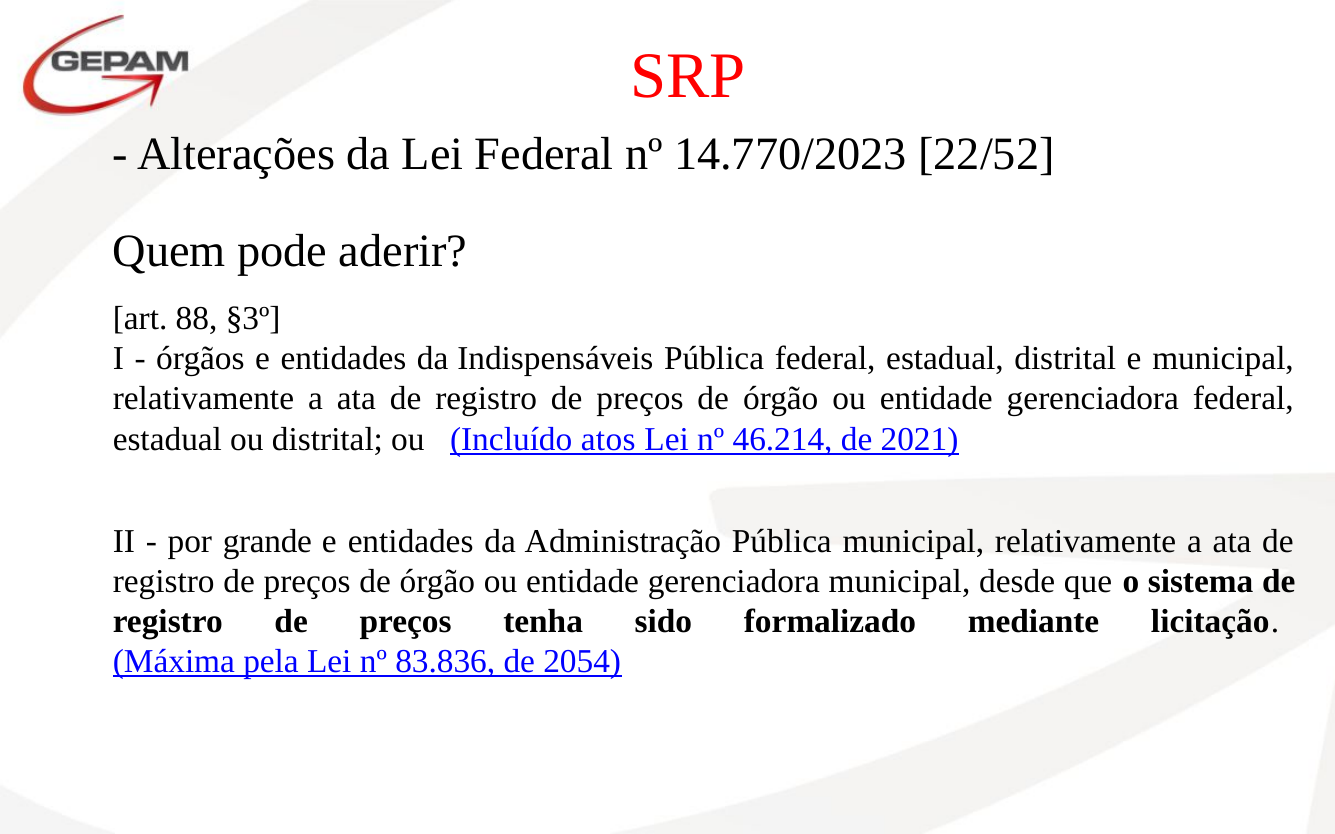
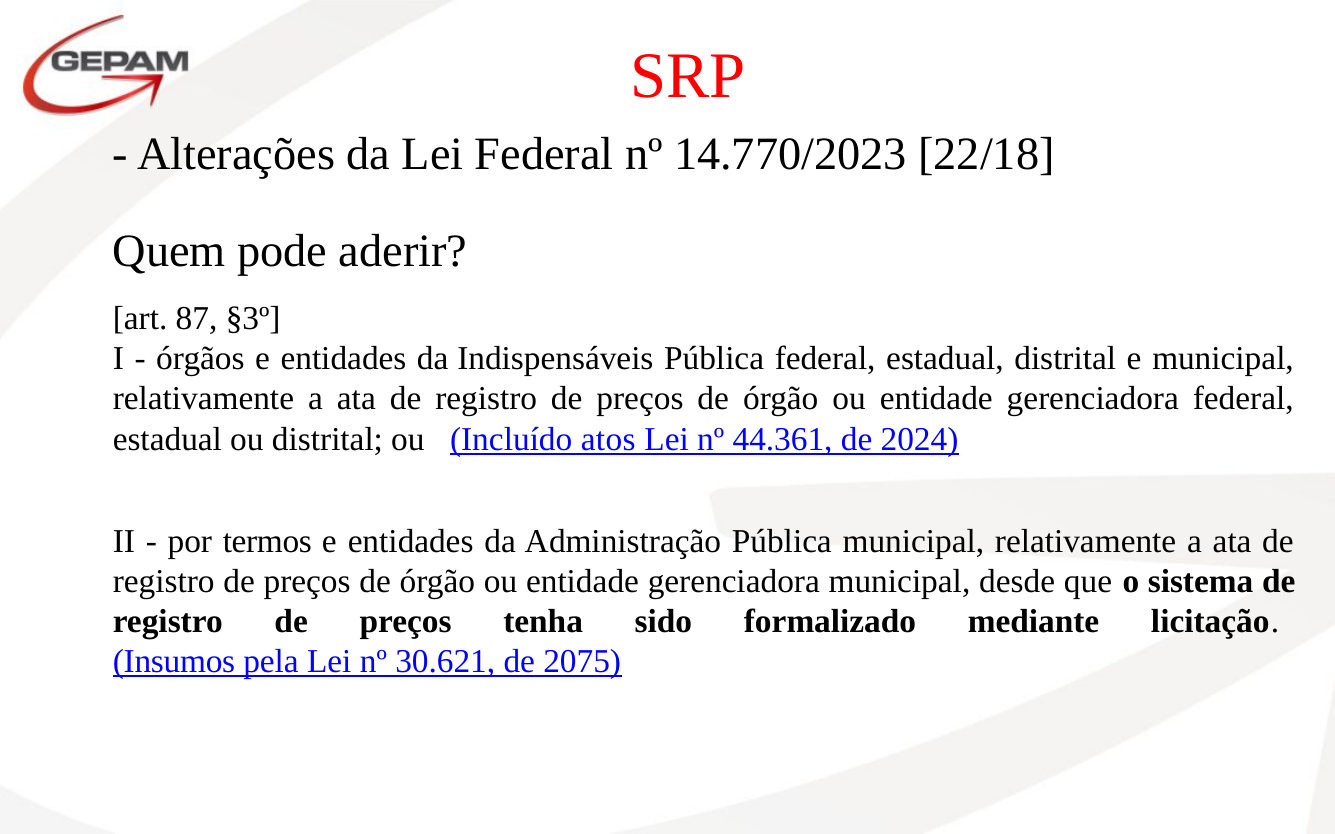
22/52: 22/52 -> 22/18 (987, 154)
88: 88 -> 87 (197, 319)
46.214: 46.214 -> 44.361 (783, 439)
2021: 2021 -> 2024 (920, 439)
grande: grande -> termos (267, 542)
Máxima: Máxima -> Insumos (174, 662)
83.836: 83.836 -> 30.621 (445, 662)
2054: 2054 -> 2075 (582, 662)
